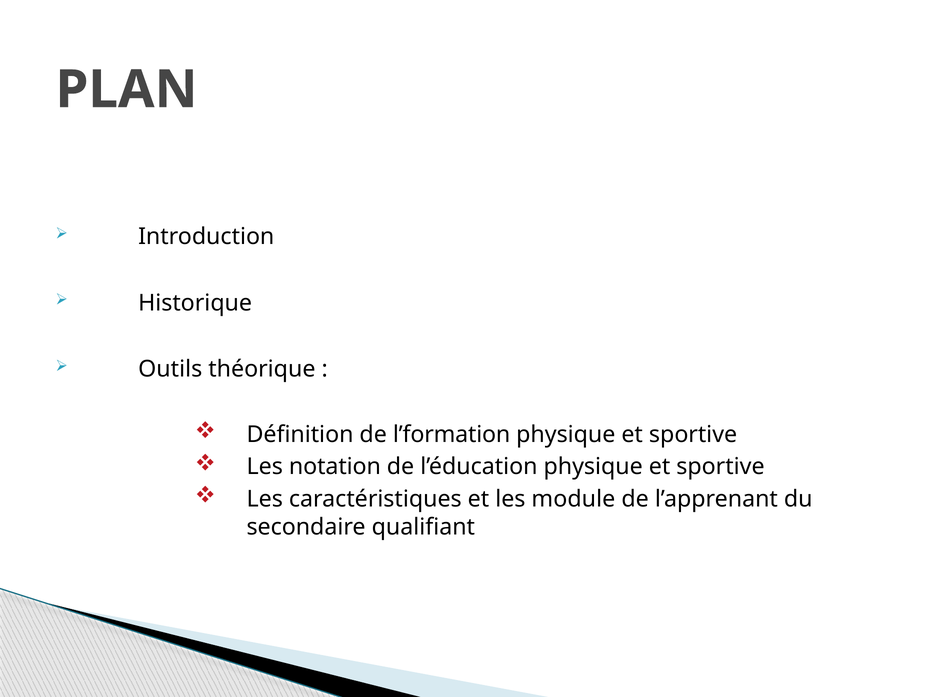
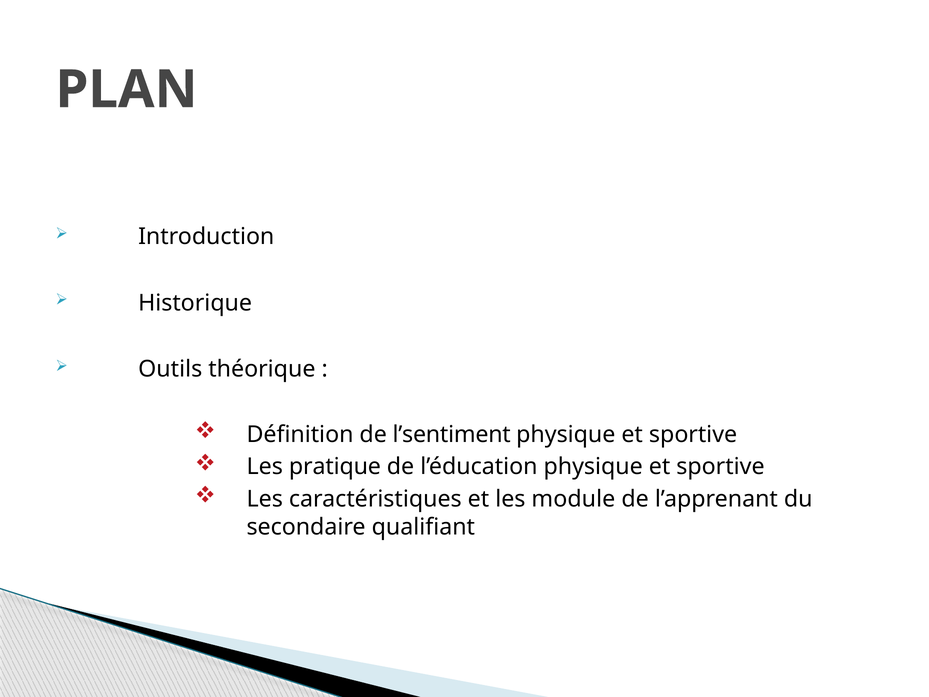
l’formation: l’formation -> l’sentiment (452, 434)
notation: notation -> pratique (335, 467)
